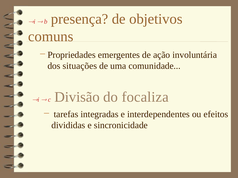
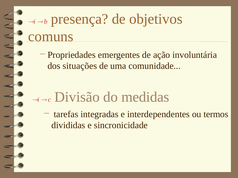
focaliza: focaliza -> medidas (145, 97)
efeitos: efeitos -> termos (216, 114)
